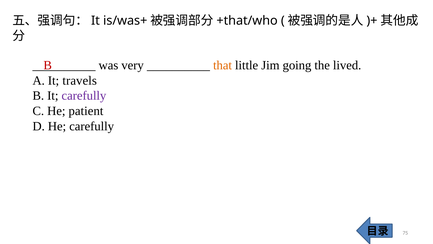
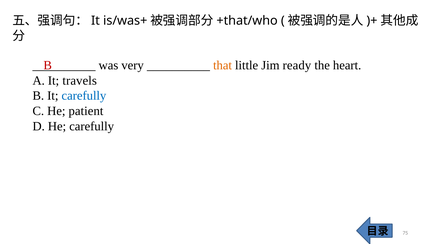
going: going -> ready (297, 65)
lived: lived -> heart (347, 65)
carefully colour: purple -> blue (84, 96)
